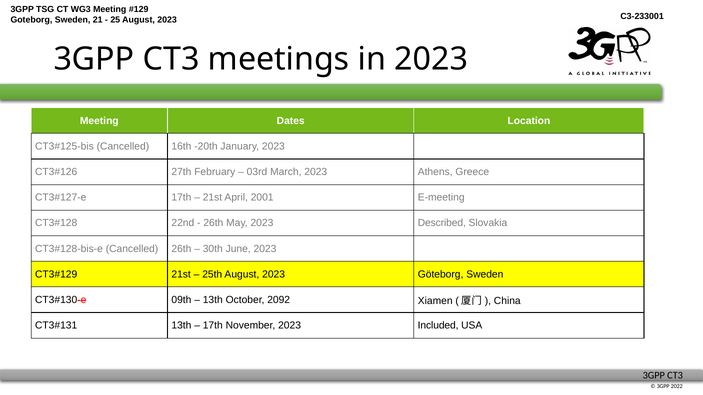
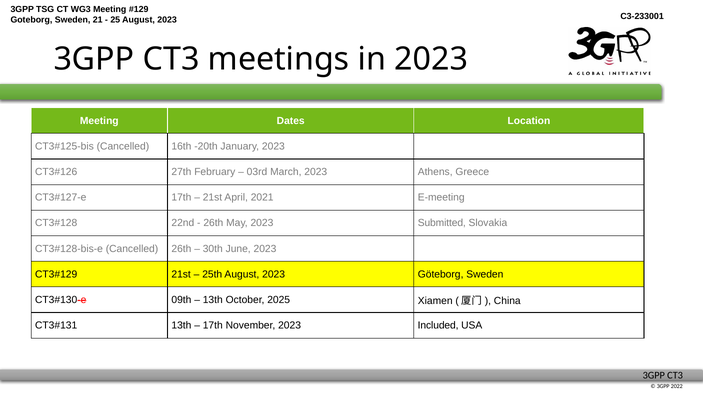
2001: 2001 -> 2021 (262, 198)
Described: Described -> Submitted (442, 223)
2092: 2092 -> 2025 (279, 300)
